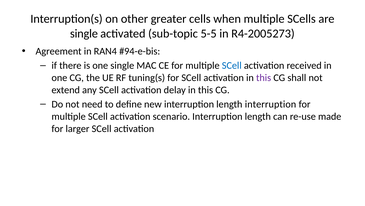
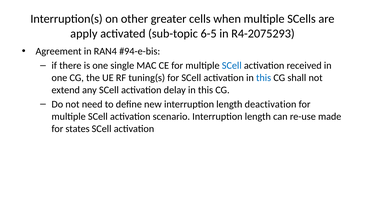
single: single -> apply (84, 33)
5-5: 5-5 -> 6-5 (209, 33)
R4-2005273: R4-2005273 -> R4-2075293 (263, 33)
this colour: purple -> blue (264, 77)
length interruption: interruption -> deactivation (271, 104)
larger: larger -> states (78, 128)
